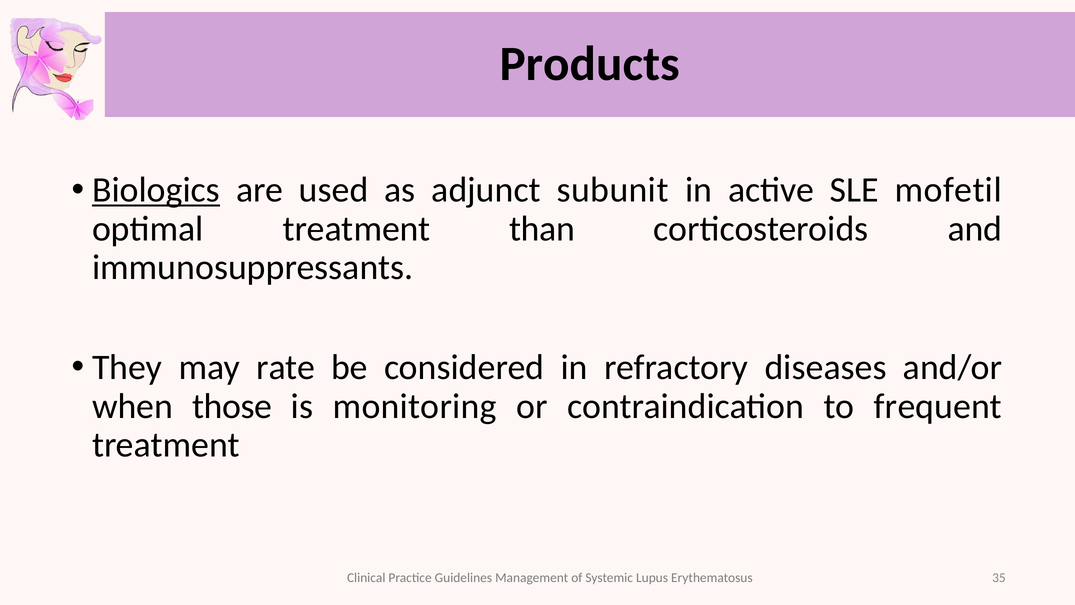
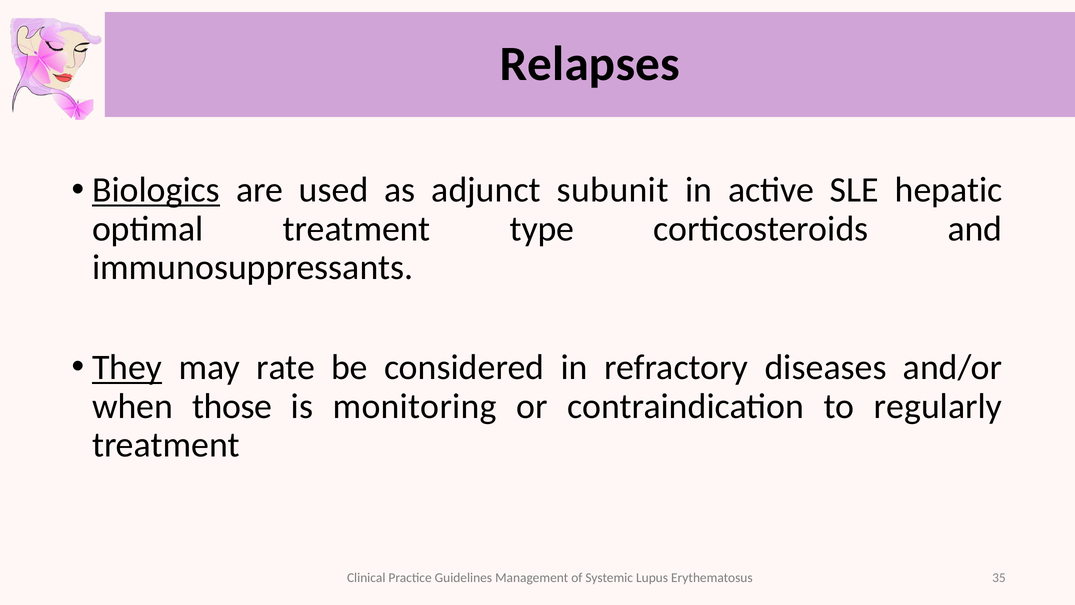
Products: Products -> Relapses (590, 64)
mofetil: mofetil -> hepatic (949, 190)
than: than -> type (542, 229)
They underline: none -> present (127, 367)
frequent: frequent -> regularly (938, 406)
